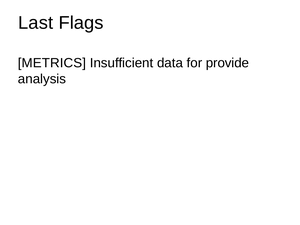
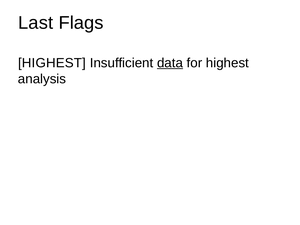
METRICS: METRICS -> HIGHEST (52, 63)
data underline: none -> present (170, 63)
for provide: provide -> highest (227, 63)
